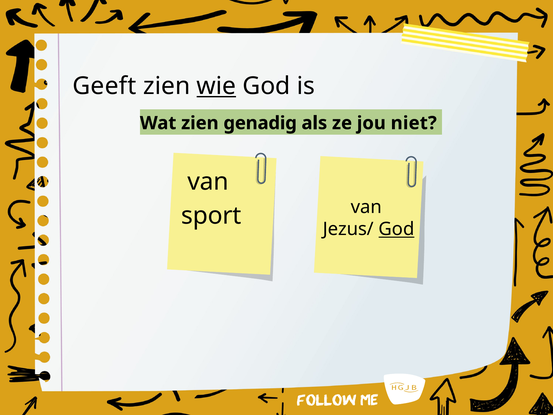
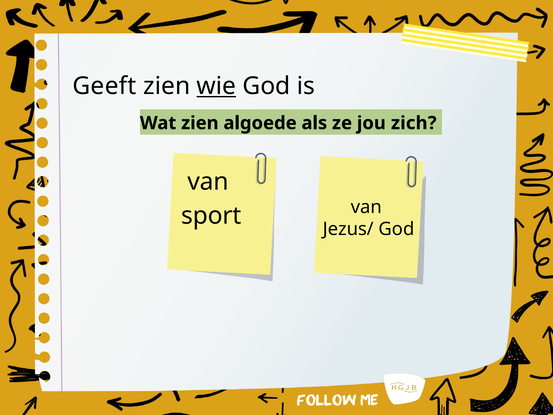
genadig: genadig -> algoede (260, 123)
niet: niet -> zich (414, 123)
God underline: present -> none (397, 229)
